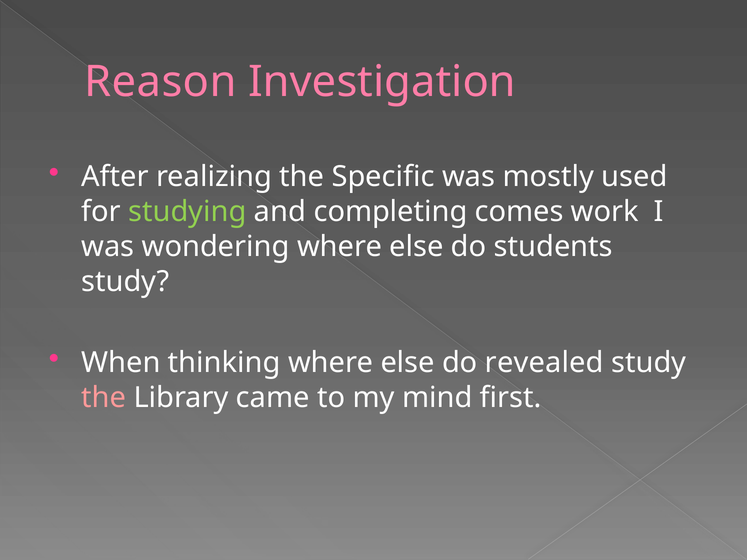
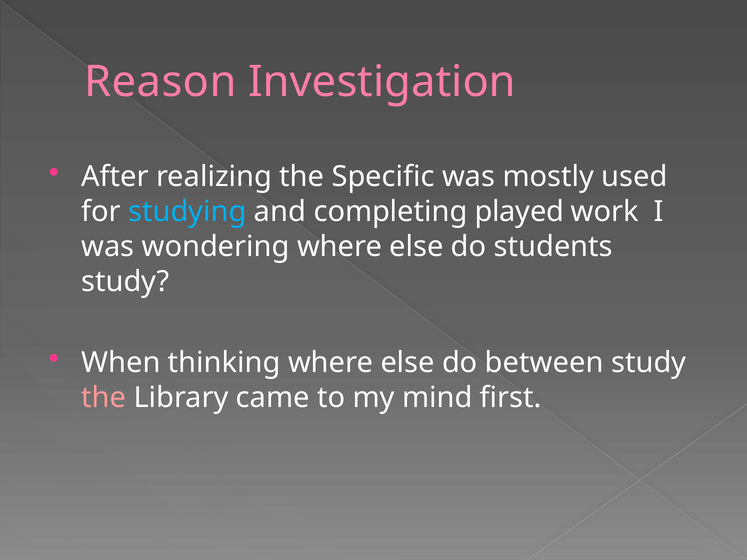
studying colour: light green -> light blue (187, 212)
comes: comes -> played (519, 212)
revealed: revealed -> between (544, 363)
